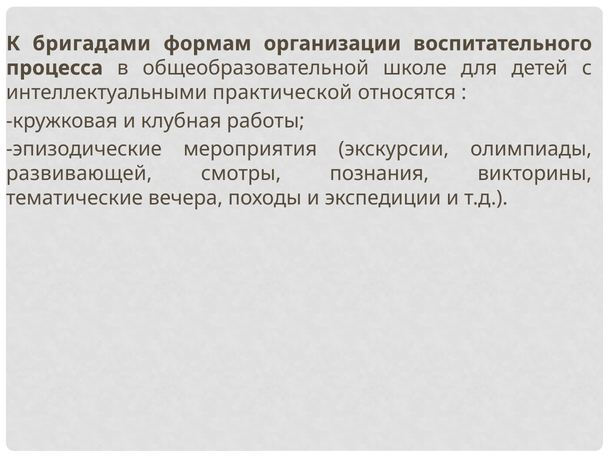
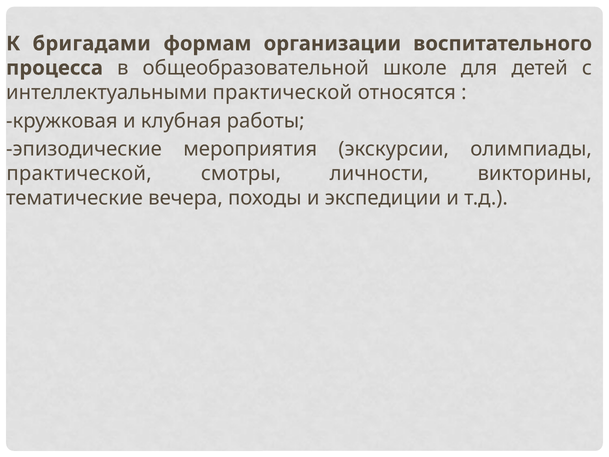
развивающей: развивающей -> практической (79, 174)
познания: познания -> личности (379, 174)
